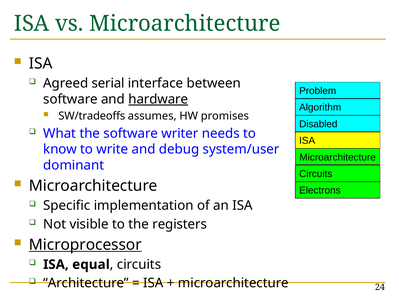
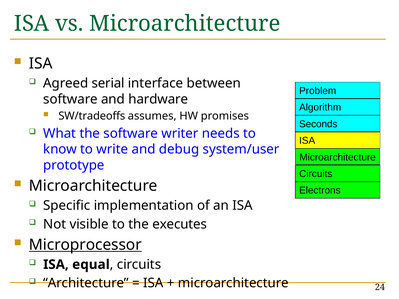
hardware underline: present -> none (158, 99)
Disabled: Disabled -> Seconds (318, 124)
dominant: dominant -> prototype (74, 165)
registers: registers -> executes (180, 224)
